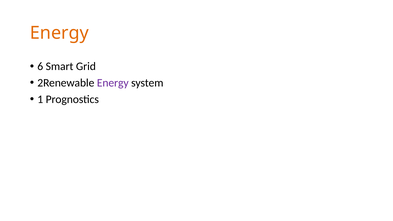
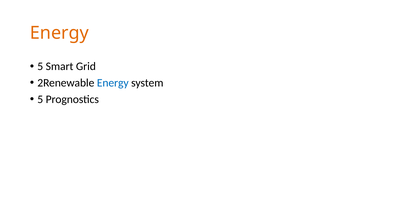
6: 6 -> 5 (40, 66)
Energy colour: purple -> blue (113, 83)
1: 1 -> 5 (40, 99)
